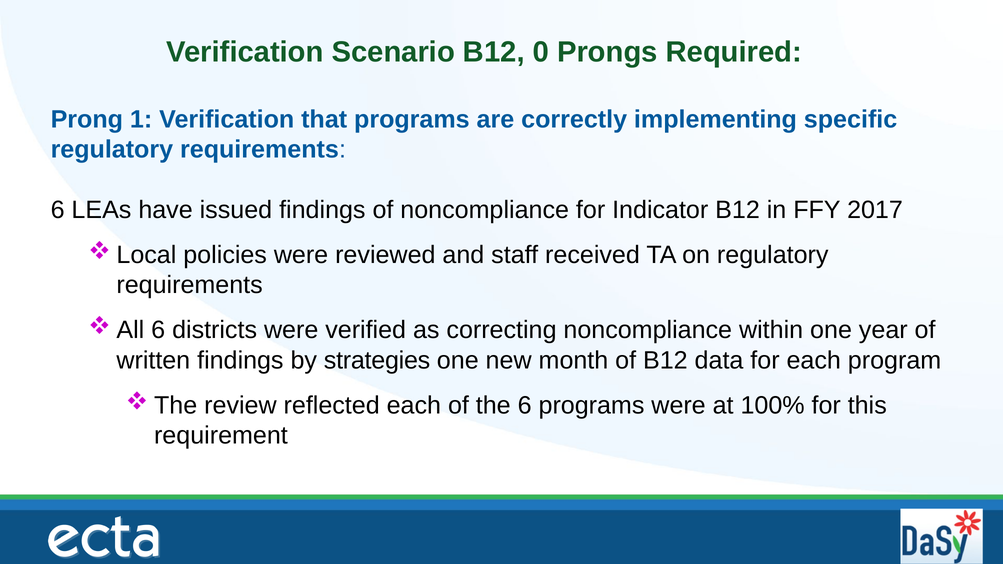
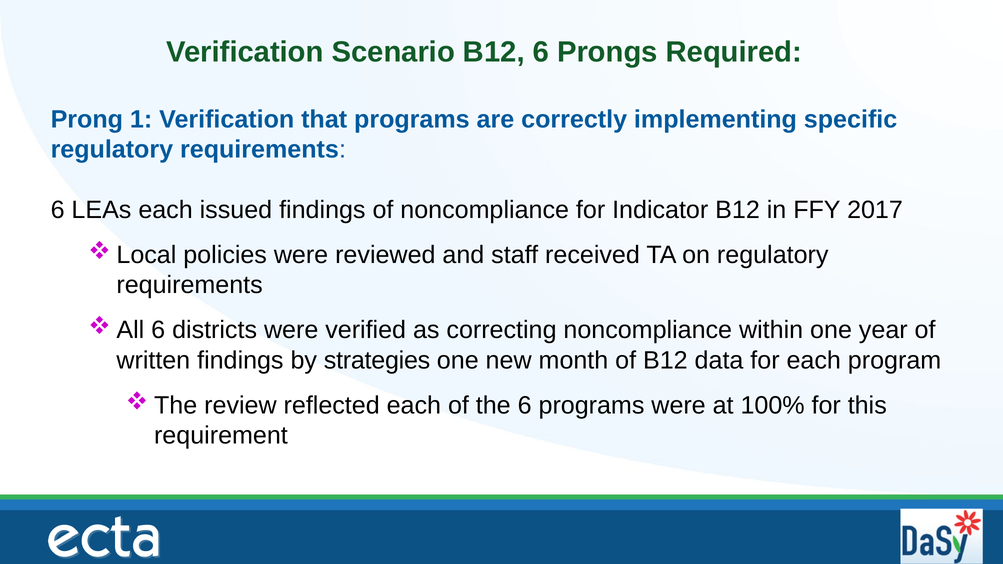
B12 0: 0 -> 6 (541, 52)
LEAs have: have -> each (166, 210)
